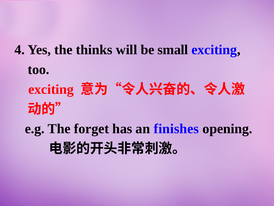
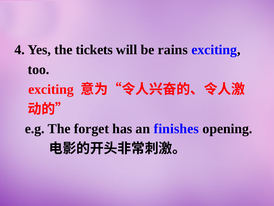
thinks: thinks -> tickets (94, 50)
small: small -> rains (173, 50)
